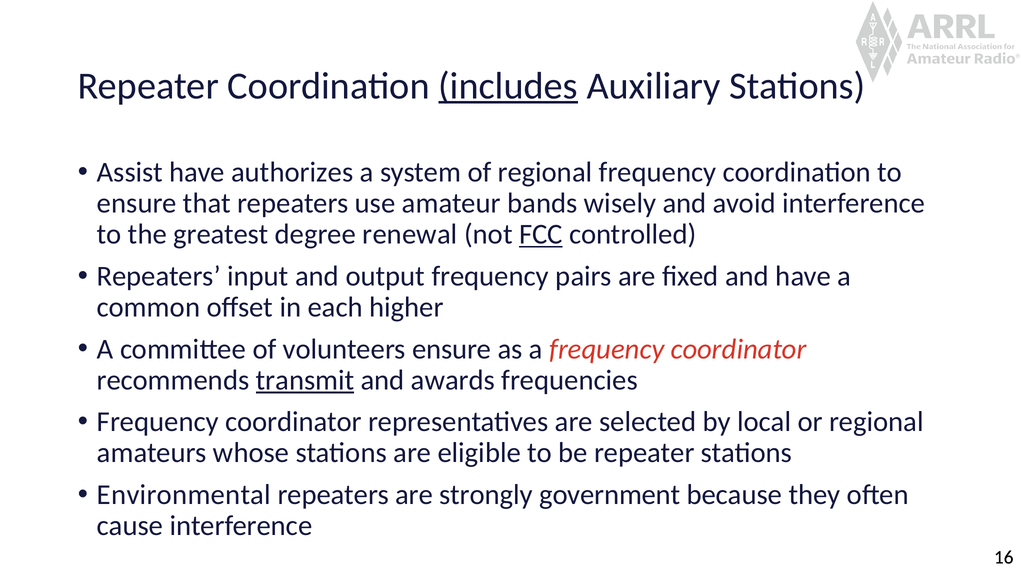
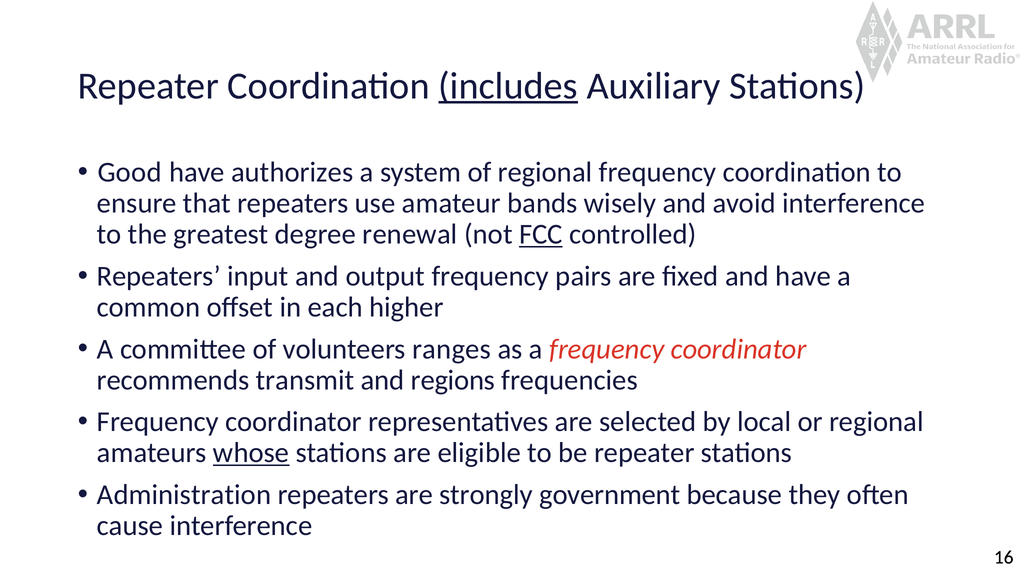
Assist: Assist -> Good (130, 172)
volunteers ensure: ensure -> ranges (452, 349)
transmit underline: present -> none (305, 380)
awards: awards -> regions (453, 380)
whose underline: none -> present (251, 452)
Environmental: Environmental -> Administration (184, 494)
